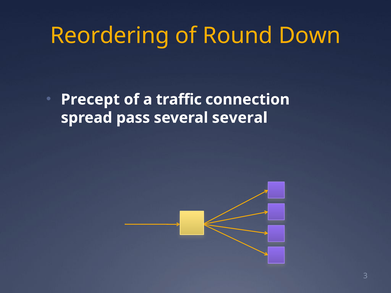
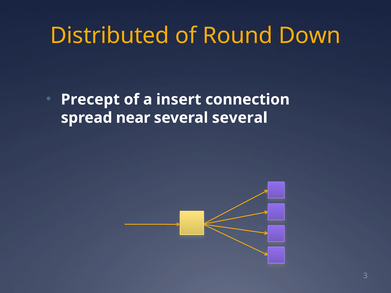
Reordering: Reordering -> Distributed (110, 36)
traffic: traffic -> insert (179, 100)
pass: pass -> near (133, 118)
